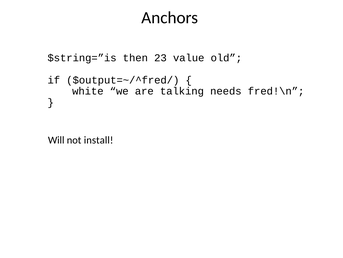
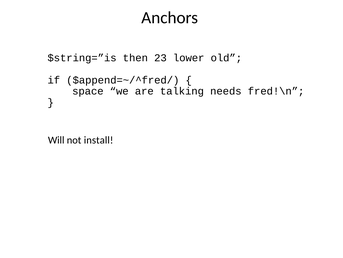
value: value -> lower (189, 58)
$output=~/^fred/: $output=~/^fred/ -> $append=~/^fred/ (123, 80)
white: white -> space (88, 91)
